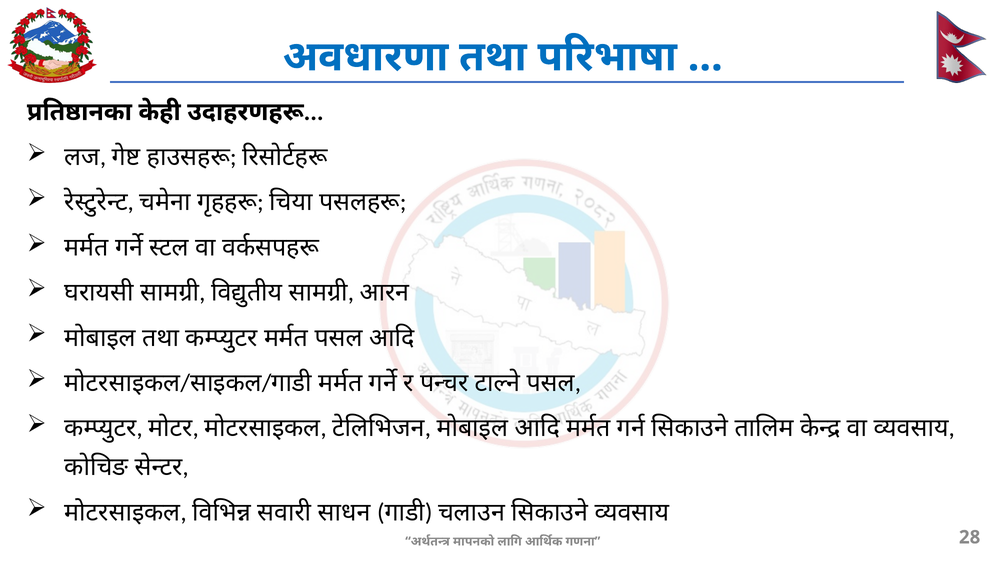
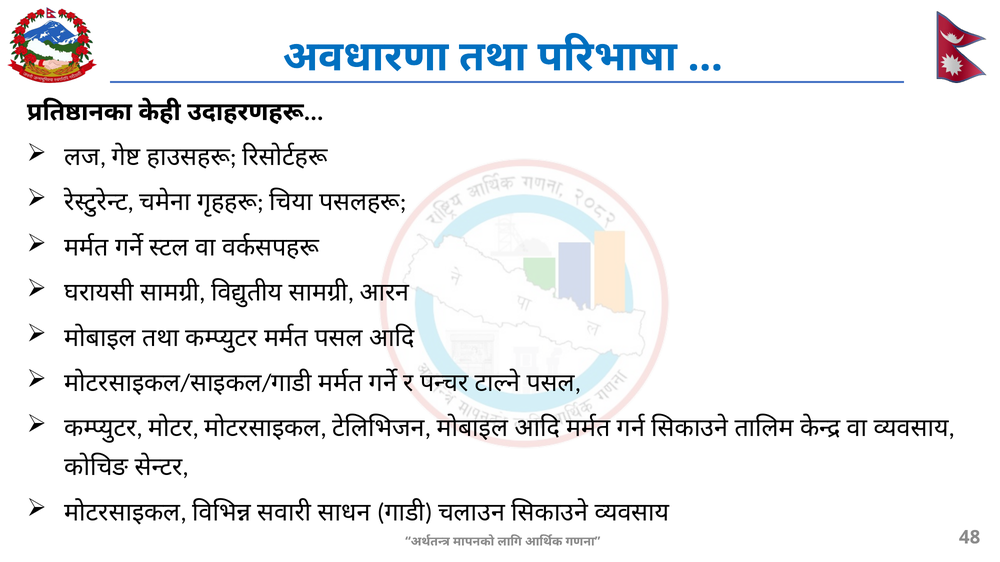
28: 28 -> 48 (970, 538)
